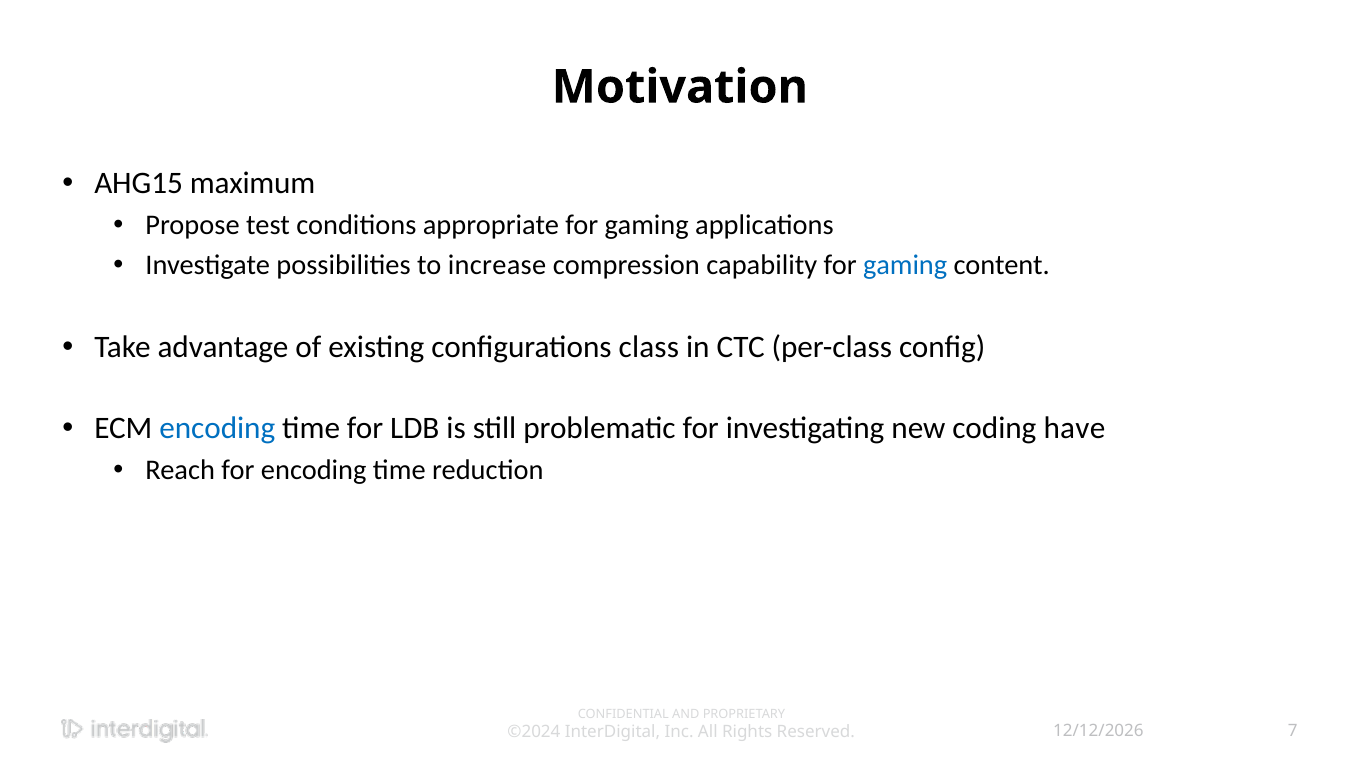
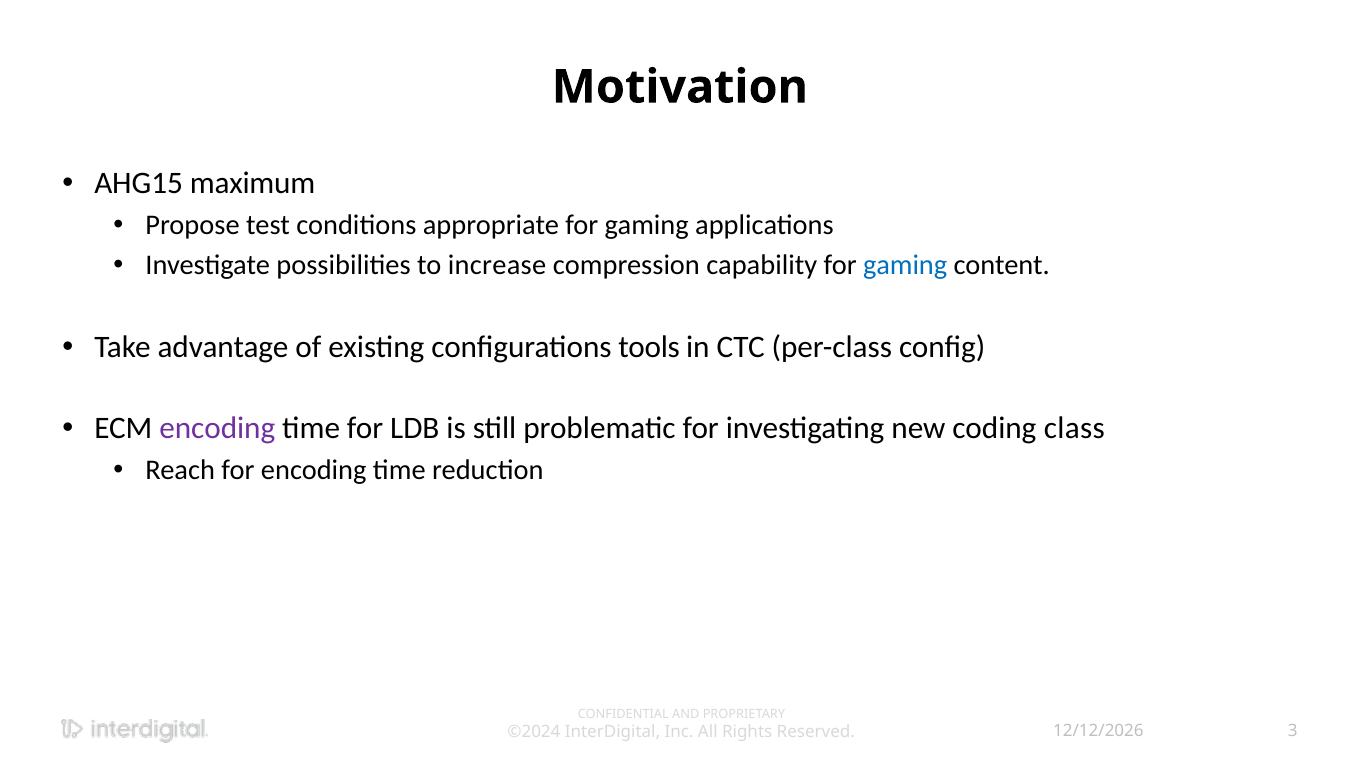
class: class -> tools (649, 347)
encoding colour: blue -> purple (217, 428)
have: have -> class (1074, 428)
7: 7 -> 3 (1293, 731)
